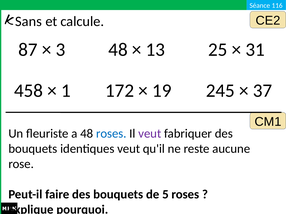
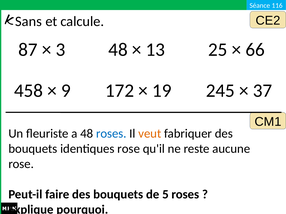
31: 31 -> 66 (255, 50)
1: 1 -> 9 (66, 91)
veut colour: purple -> orange (150, 134)
identiques veut: veut -> rose (129, 149)
